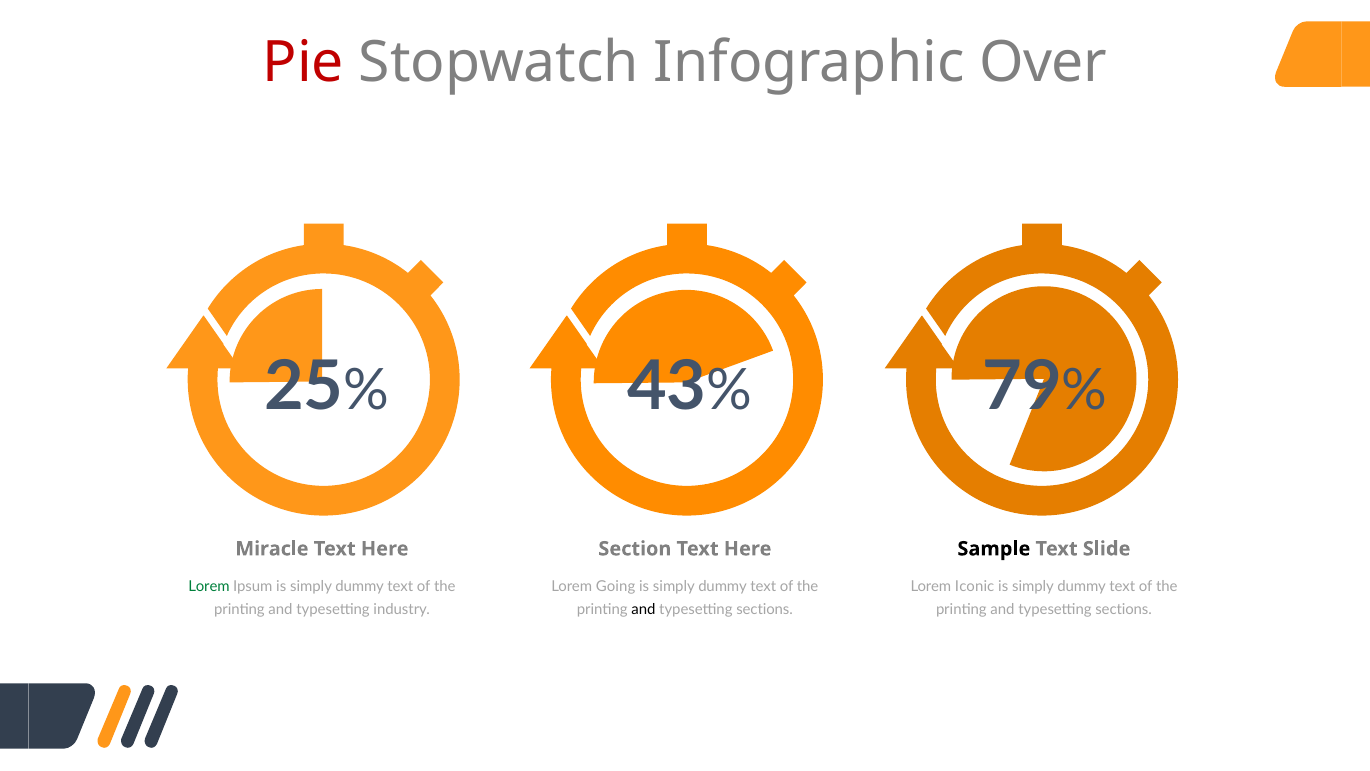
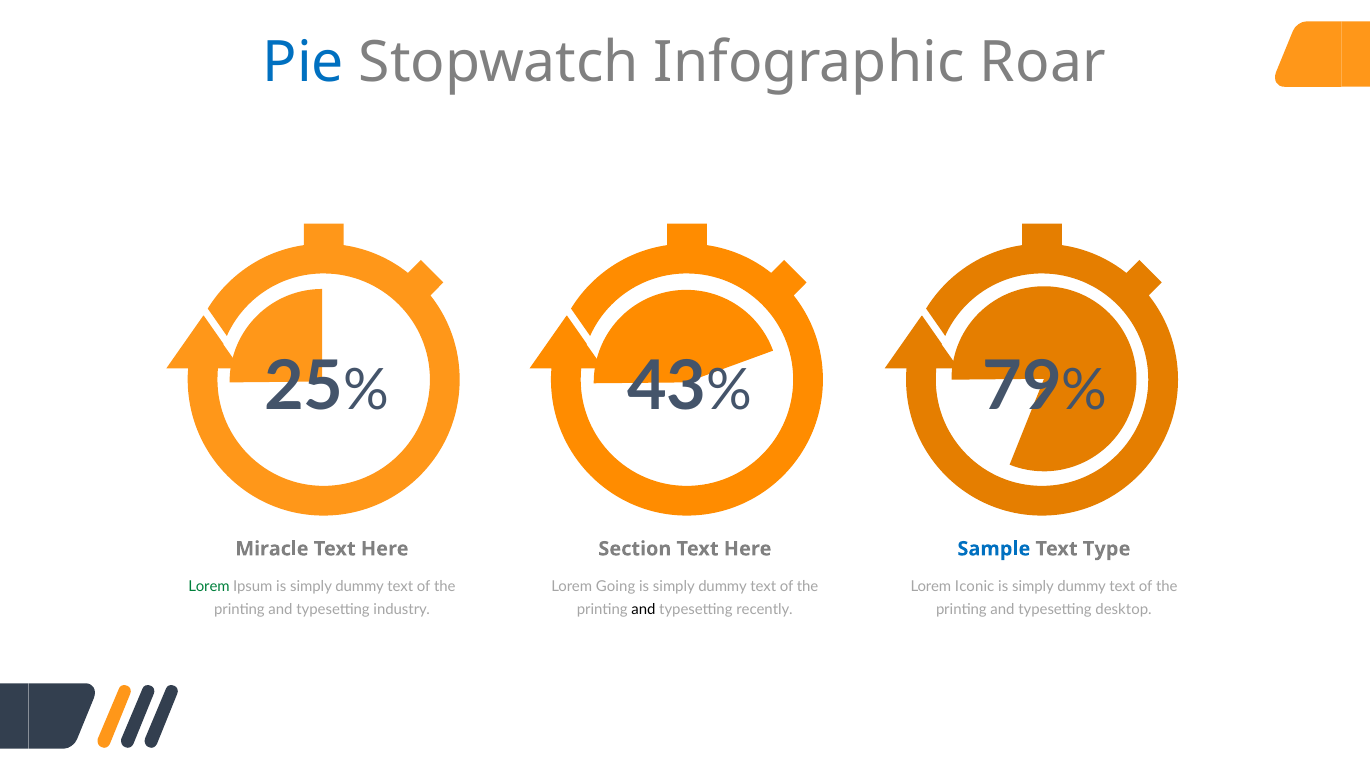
Pie colour: red -> blue (303, 63)
Over: Over -> Roar (1043, 63)
Sample colour: black -> blue (994, 549)
Slide: Slide -> Type (1107, 549)
sections: sections -> recently (765, 610)
sections: sections -> desktop (1124, 610)
